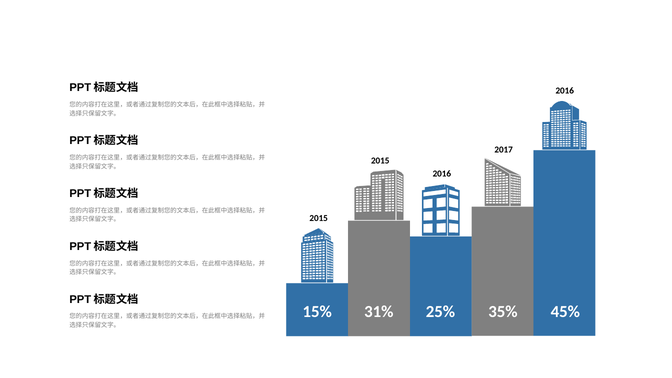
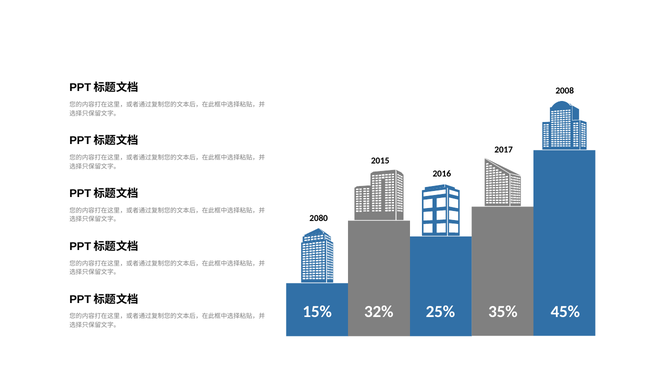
2016: 2016 -> 2008 (565, 91)
2015: 2015 -> 2080 (319, 218)
31%: 31% -> 32% (379, 312)
